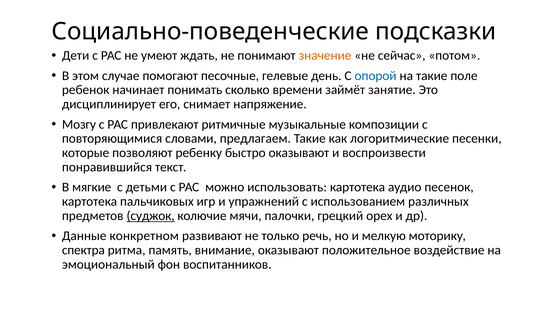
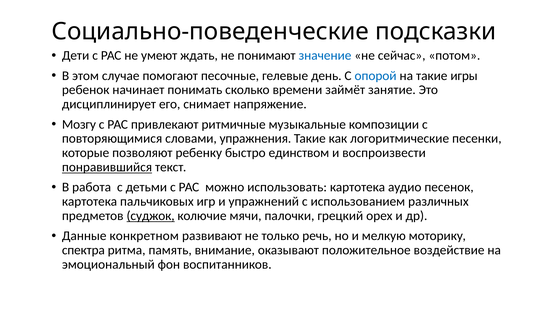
значение colour: orange -> blue (325, 56)
поле: поле -> игры (464, 76)
предлагаем: предлагаем -> упражнения (255, 139)
быстро оказывают: оказывают -> единством (299, 153)
понравившийся underline: none -> present (107, 168)
мягкие: мягкие -> работа (92, 188)
